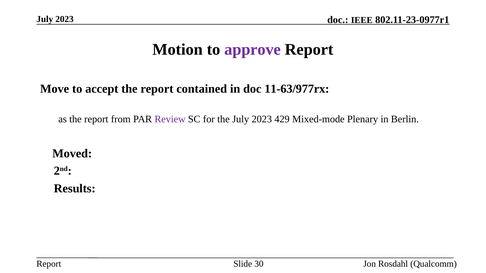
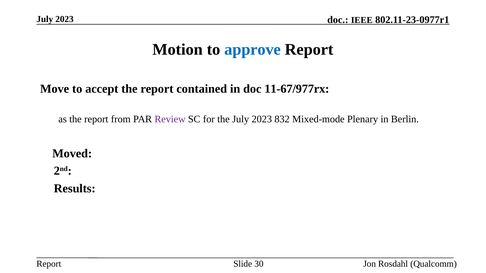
approve colour: purple -> blue (253, 50)
11-63/977rx: 11-63/977rx -> 11-67/977rx (297, 89)
429: 429 -> 832 (282, 119)
